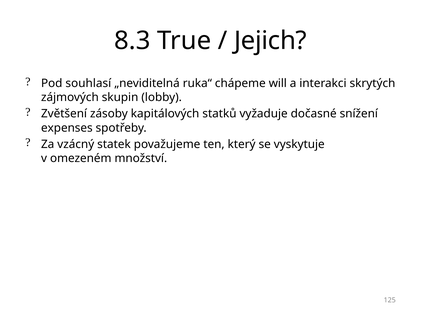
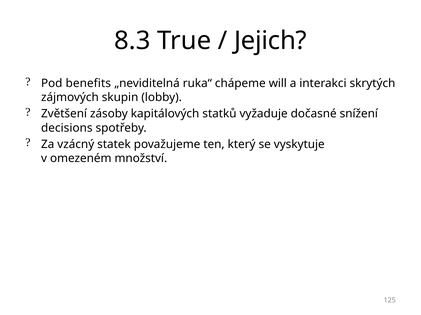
souhlasí: souhlasí -> benefits (88, 84)
expenses: expenses -> decisions (67, 128)
